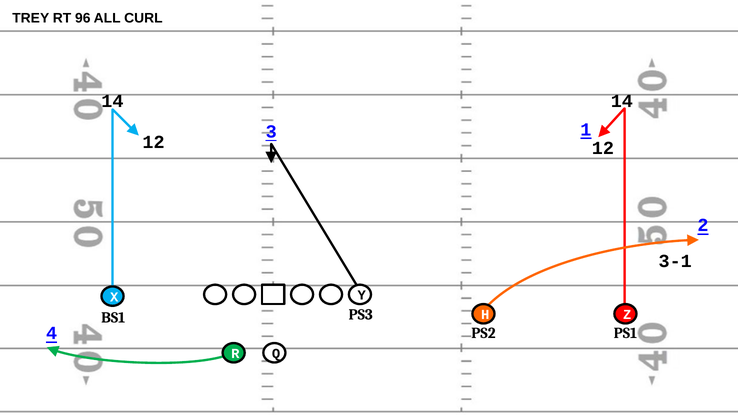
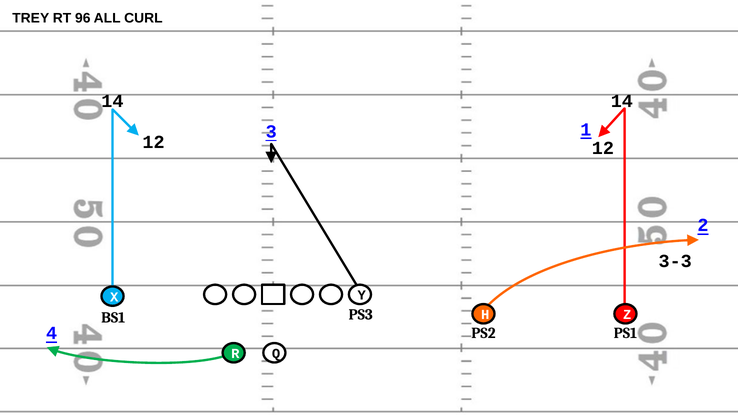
3-1: 3-1 -> 3-3 (675, 261)
